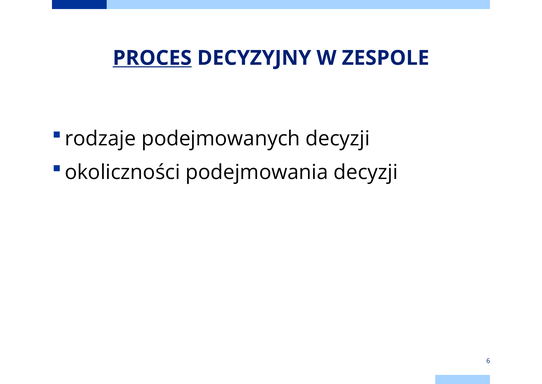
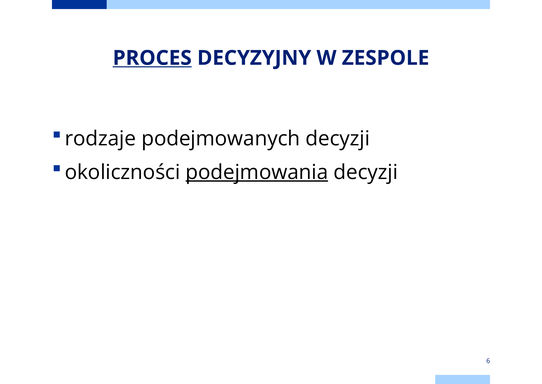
podejmowania underline: none -> present (257, 172)
